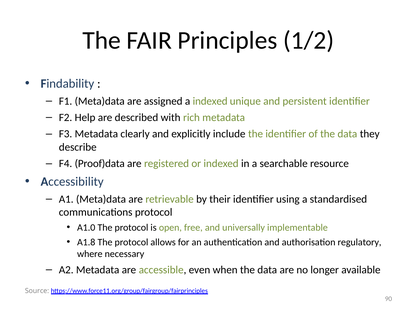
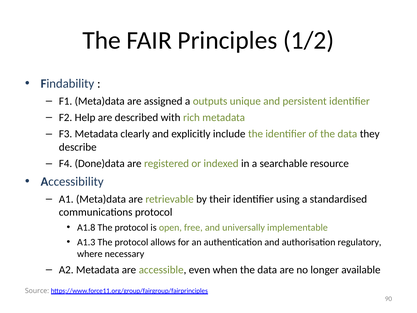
a indexed: indexed -> outputs (210, 101)
Proof)data: Proof)data -> Done)data (100, 164)
A1.0: A1.0 -> A1.8 (86, 227)
A1.8: A1.8 -> A1.3 (86, 242)
